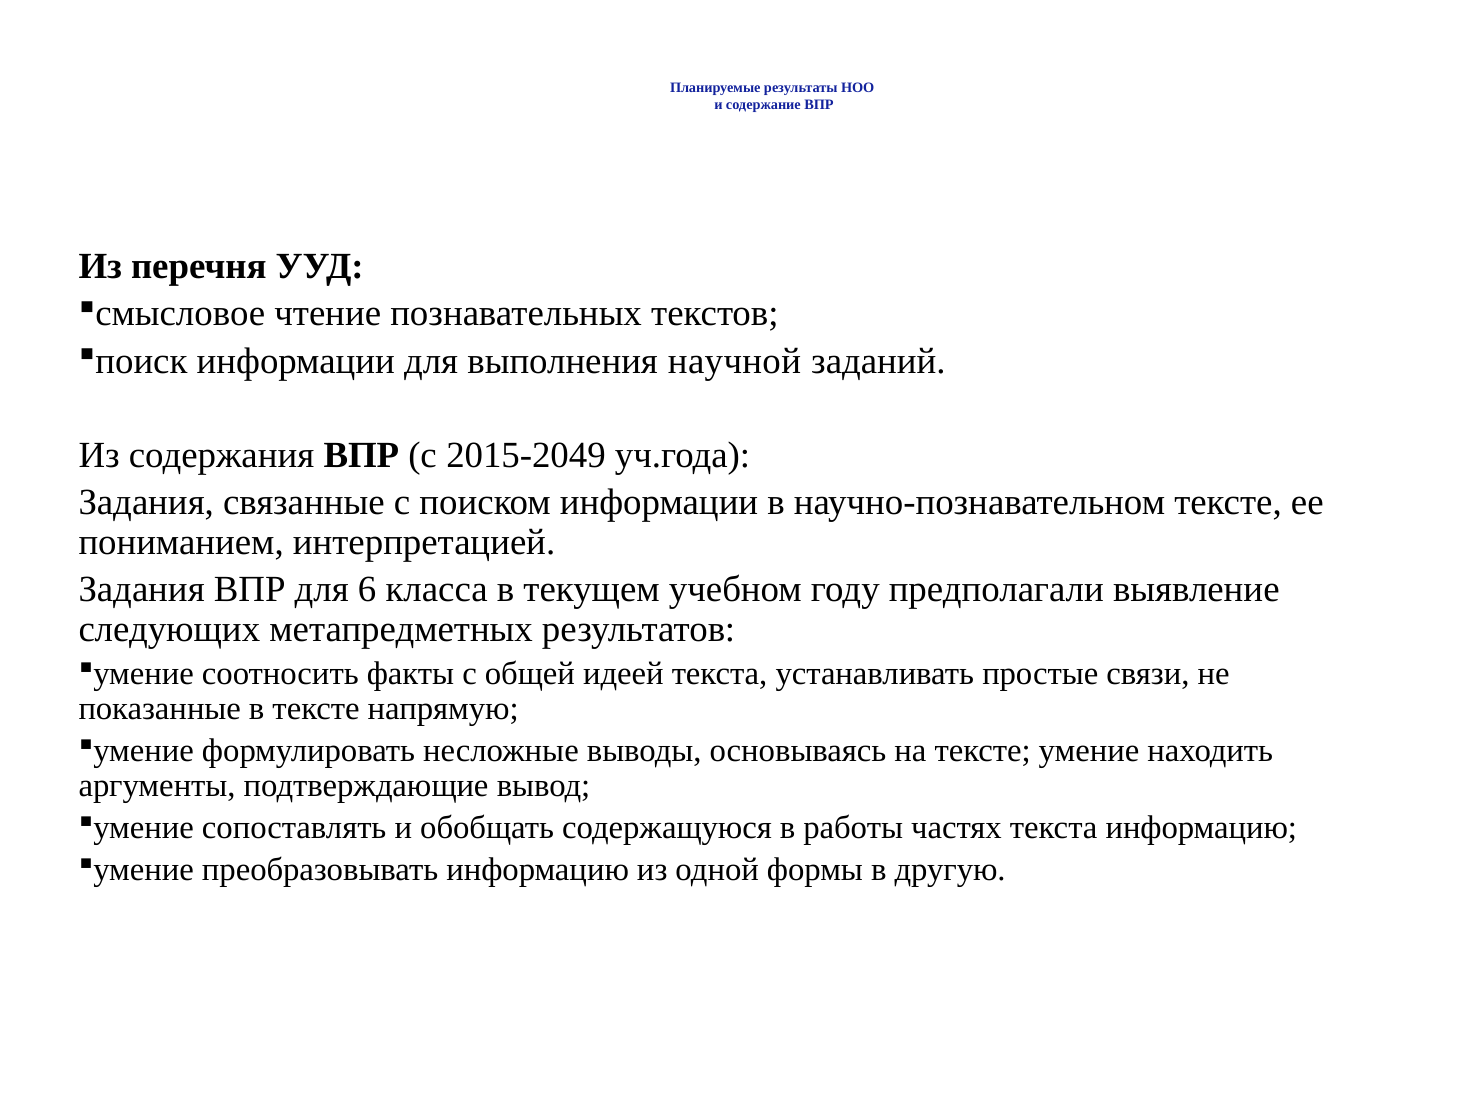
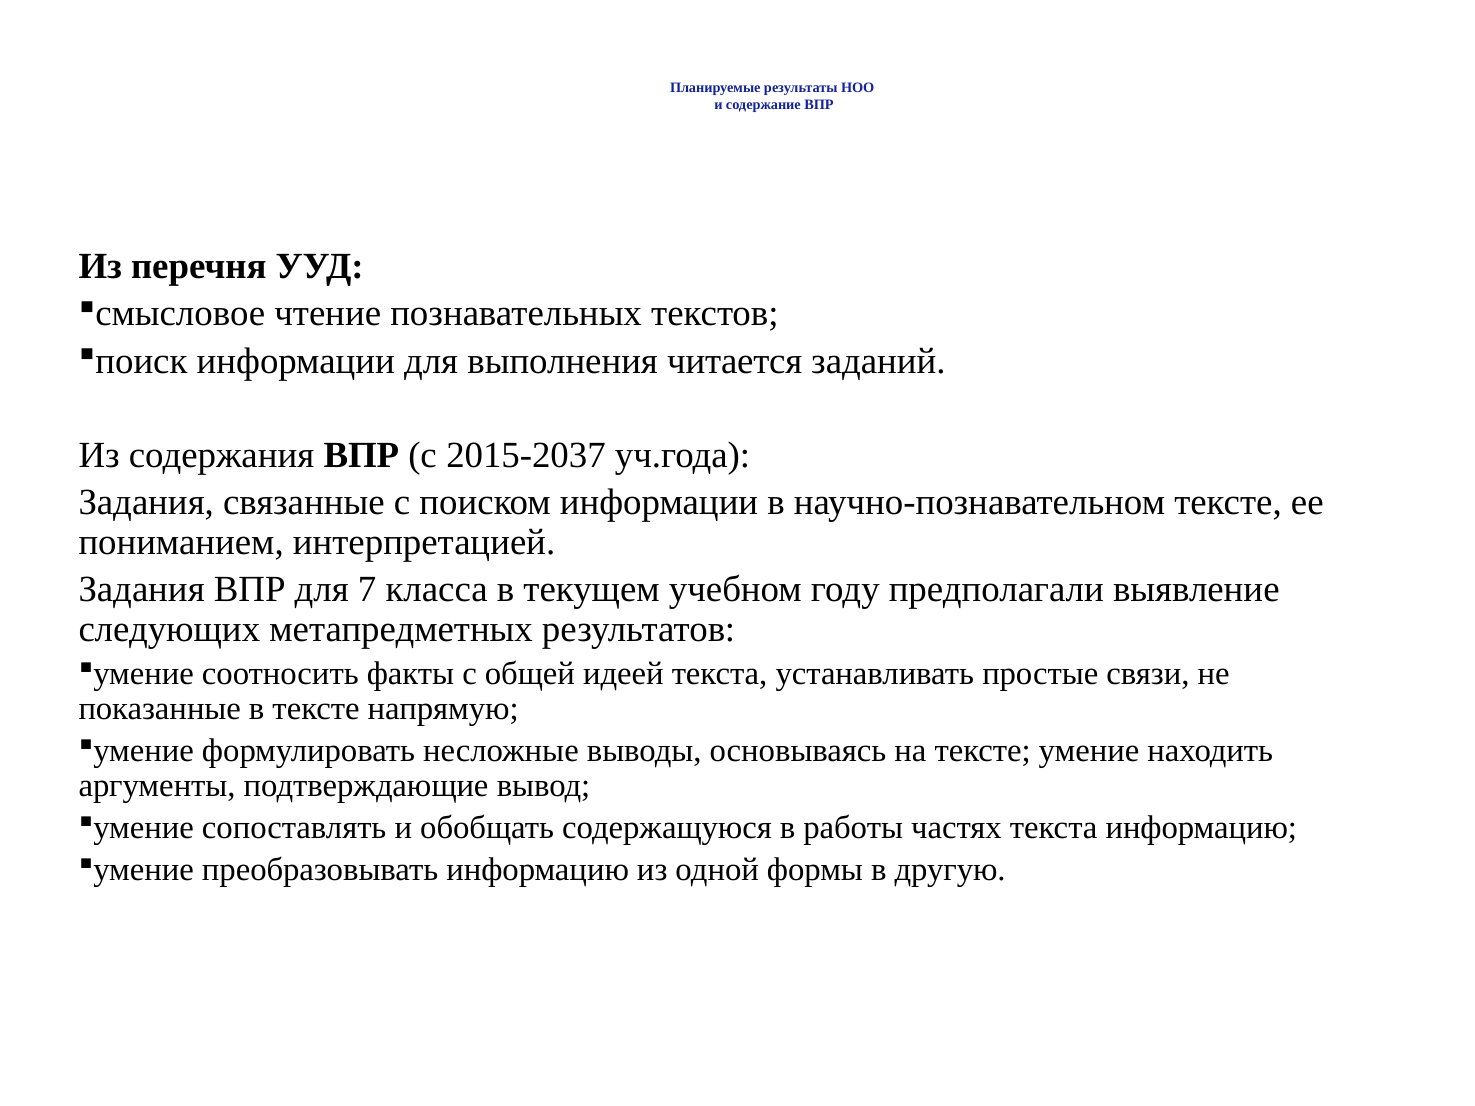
научной: научной -> читается (735, 361)
2015-2049: 2015-2049 -> 2015-2037 (526, 455)
6: 6 -> 7 (367, 590)
